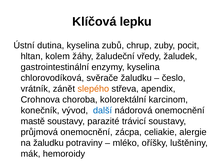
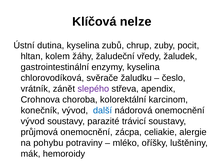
lepku: lepku -> nelze (136, 22)
slepého colour: orange -> purple (93, 89)
mastě: mastě -> vývod (33, 121)
na žaludku: žaludku -> pohybu (48, 143)
